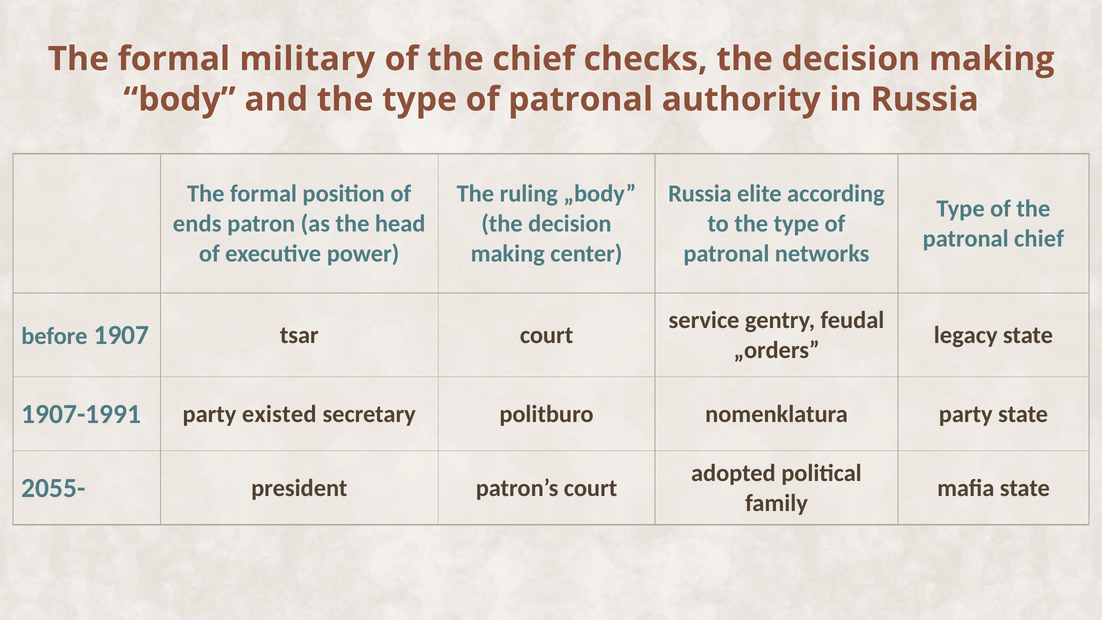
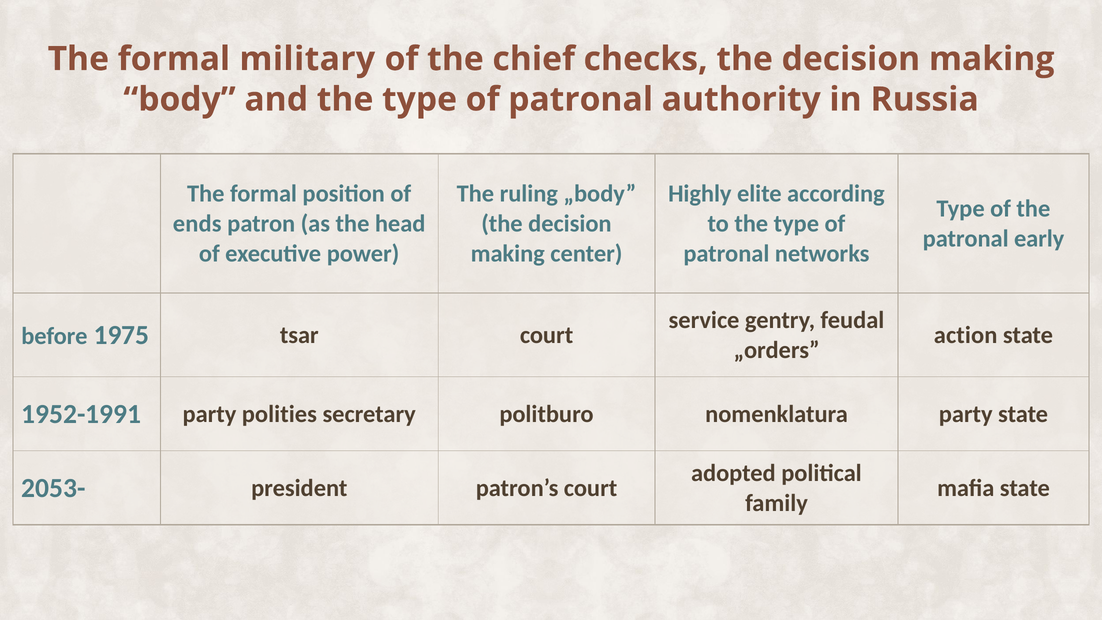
Russia: Russia -> Highly (700, 194)
patronal chief: chief -> early (1039, 239)
legacy: legacy -> action (966, 335)
1907: 1907 -> 1975 (121, 335)
1907-1991: 1907-1991 -> 1952-1991 (81, 414)
existed: existed -> polities (279, 414)
2055-: 2055- -> 2053- (53, 488)
